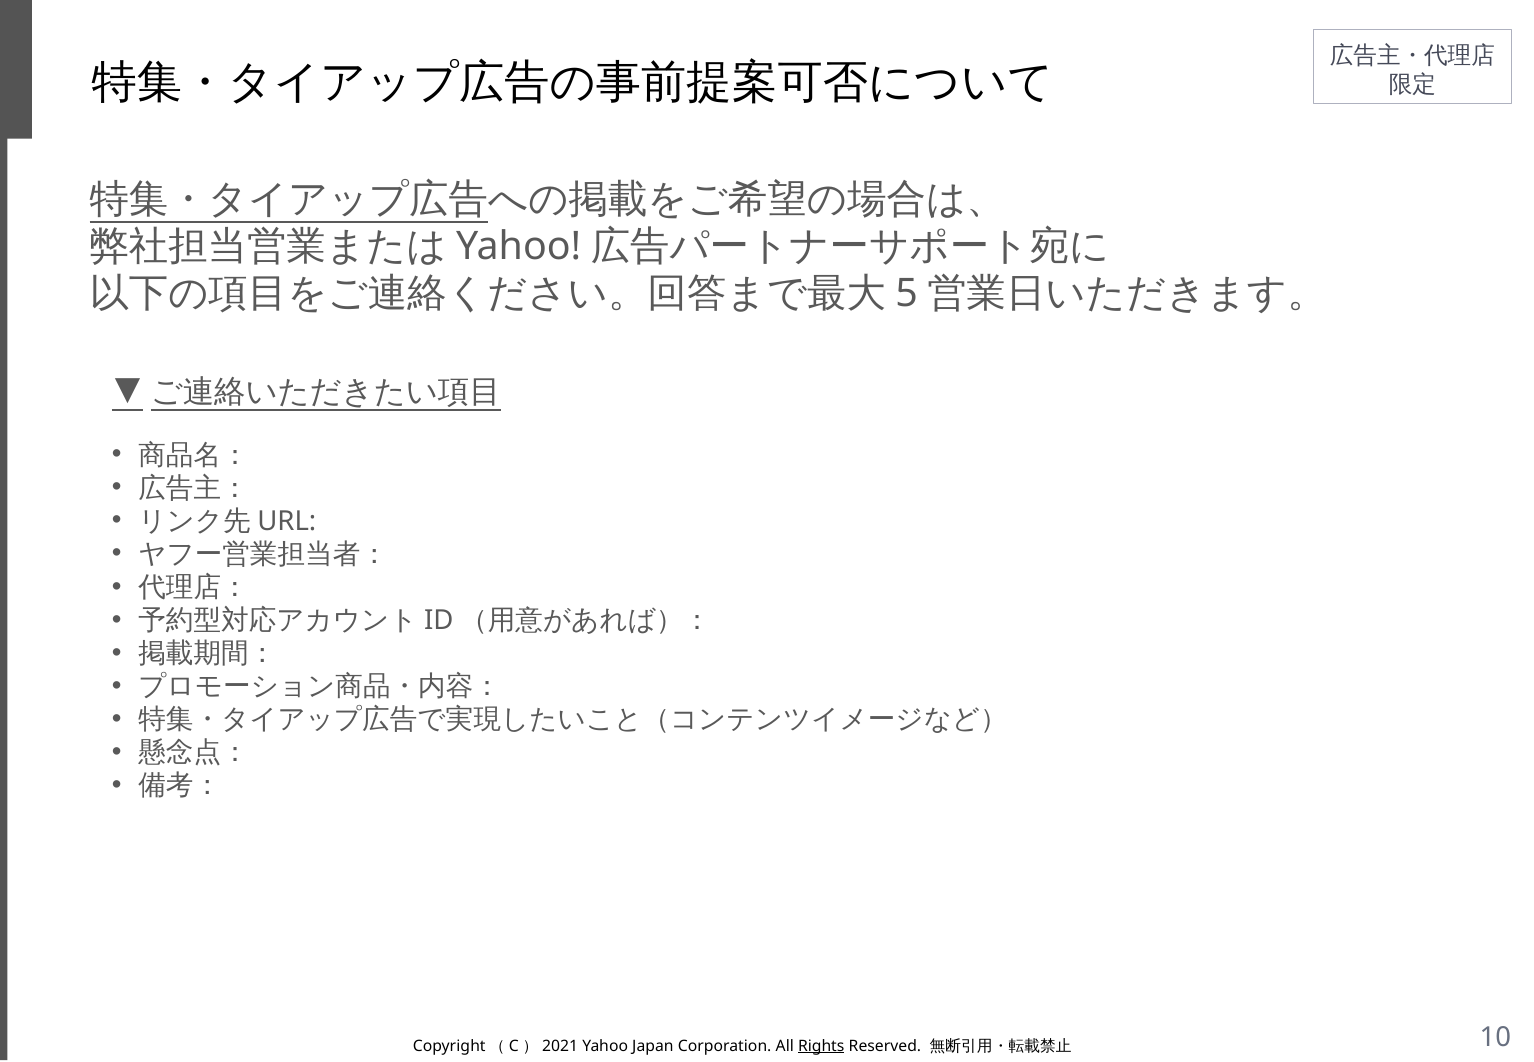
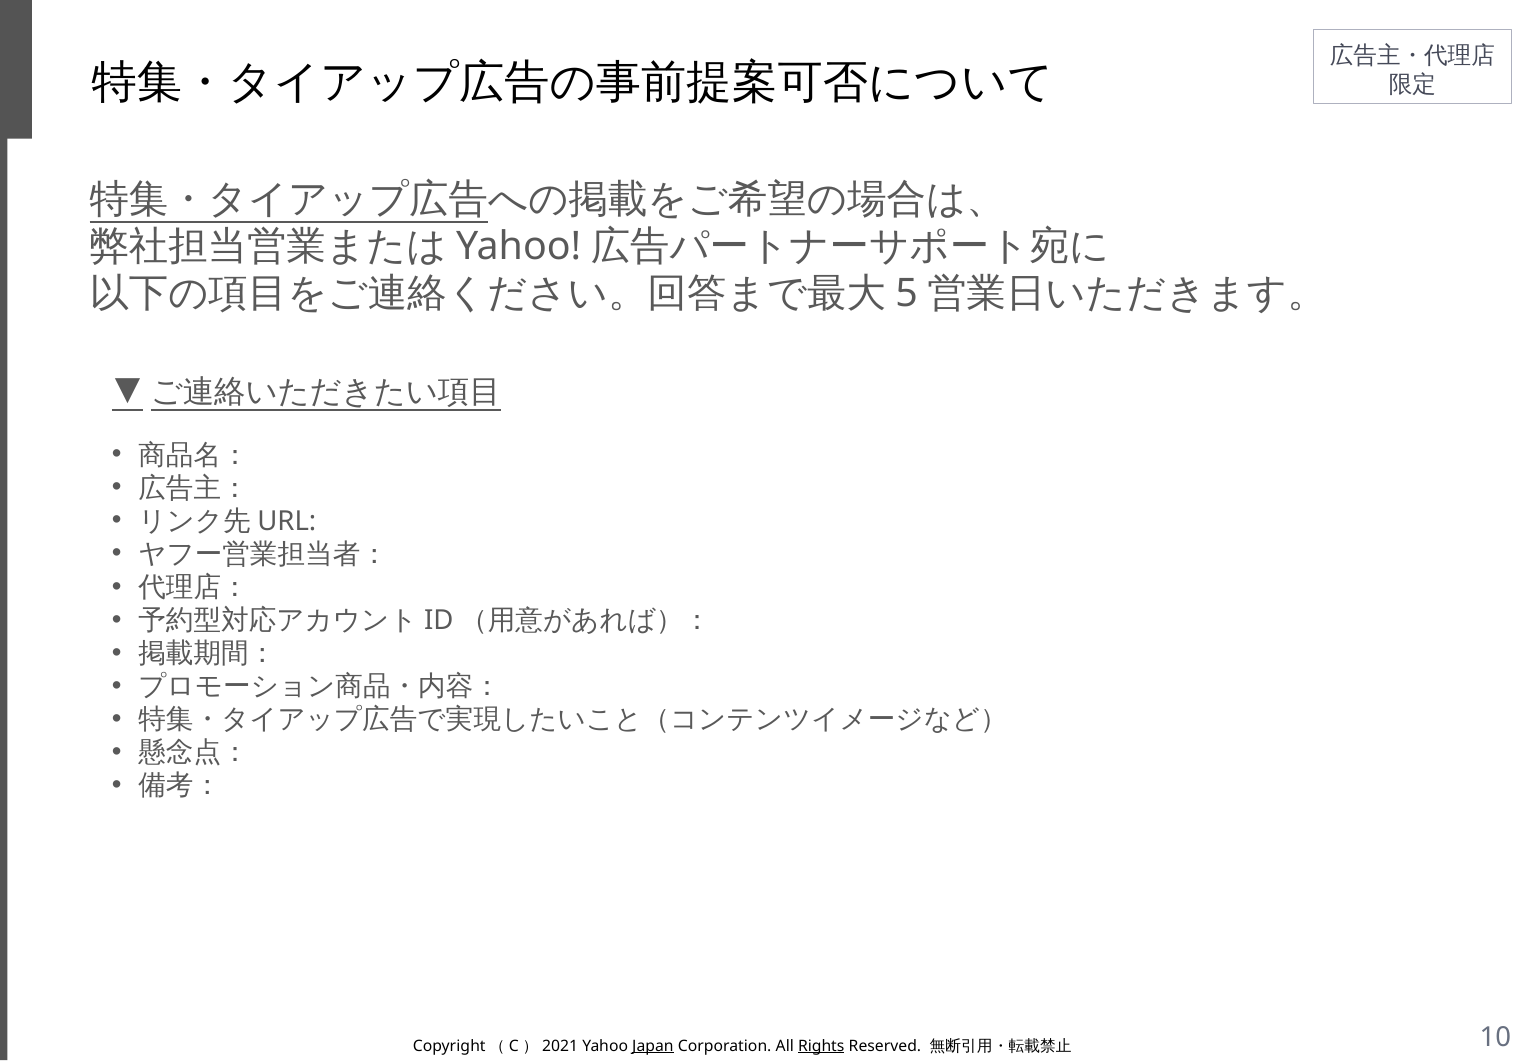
Japan underline: none -> present (653, 1046)
